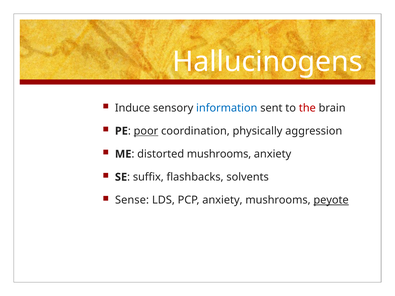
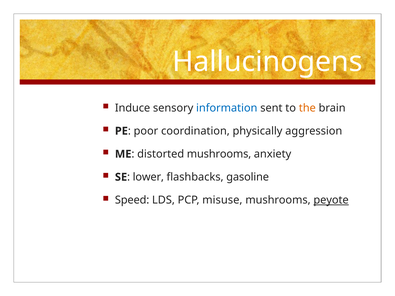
the colour: red -> orange (307, 108)
poor underline: present -> none (146, 131)
suffix: suffix -> lower (148, 177)
solvents: solvents -> gasoline (248, 177)
Sense: Sense -> Speed (132, 200)
PCP anxiety: anxiety -> misuse (222, 200)
